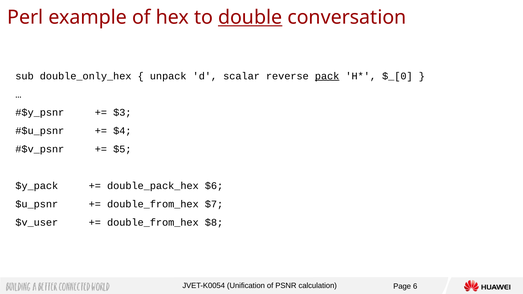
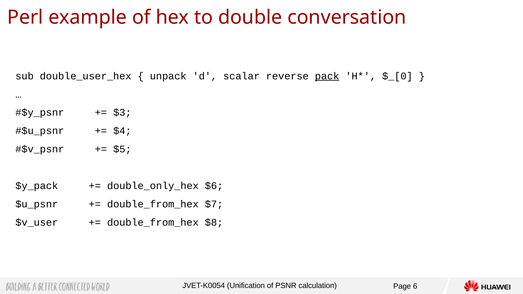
double underline: present -> none (250, 17)
double_only_hex: double_only_hex -> double_user_hex (86, 76)
double_pack_hex: double_pack_hex -> double_only_hex (153, 186)
